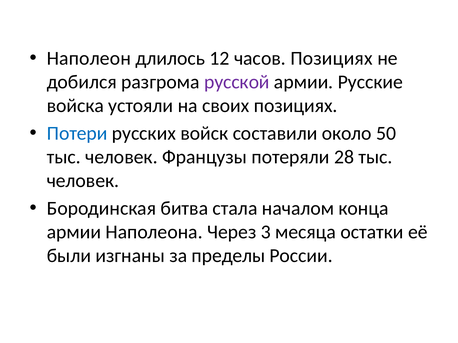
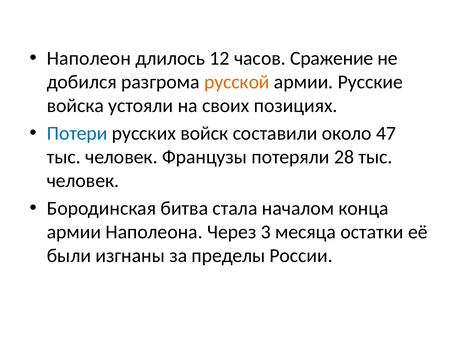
часов Позициях: Позициях -> Сражение (332, 58)
русской colour: purple -> orange (237, 82)
50: 50 -> 47 (386, 134)
